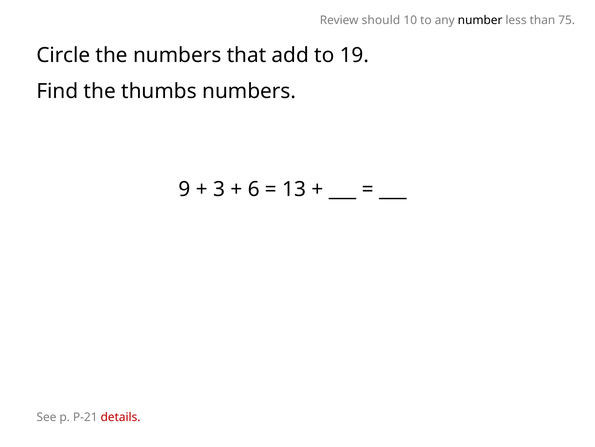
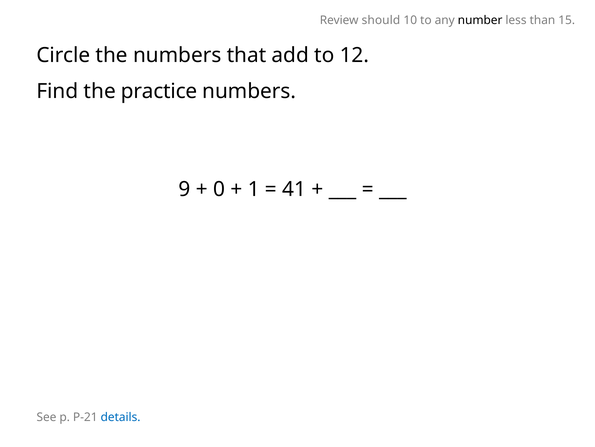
75: 75 -> 15 (567, 20)
19: 19 -> 12 (354, 55)
thumbs: thumbs -> practice (159, 91)
3: 3 -> 0 (219, 189)
6: 6 -> 1 (254, 189)
13: 13 -> 41 (294, 189)
details colour: red -> blue (121, 417)
